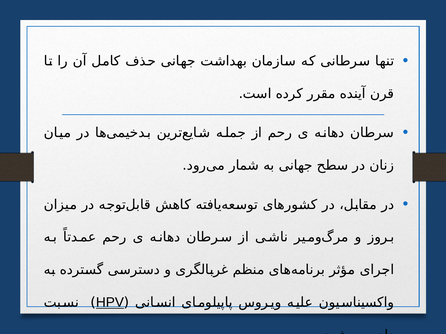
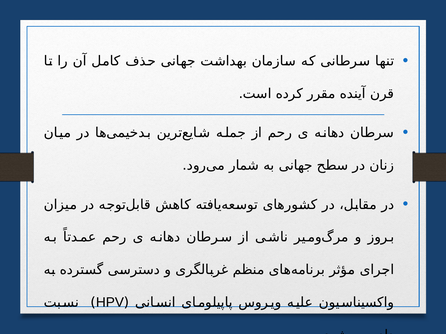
HPV underline: present -> none (110, 303)
